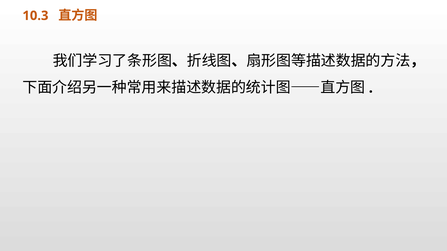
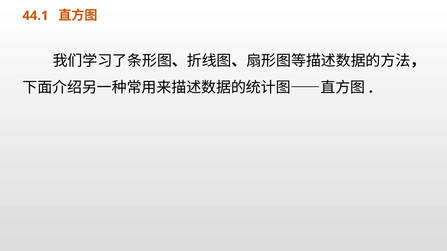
10.3: 10.3 -> 44.1 (35, 16)
